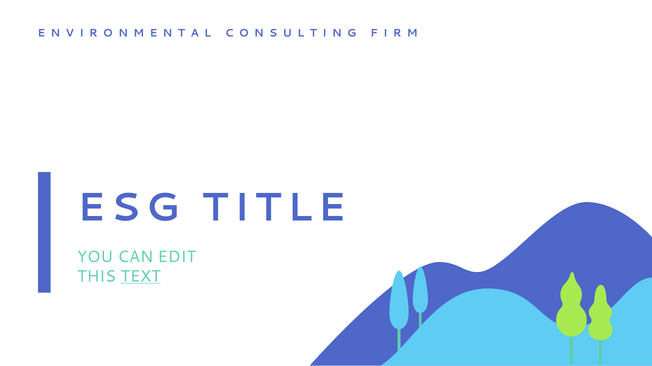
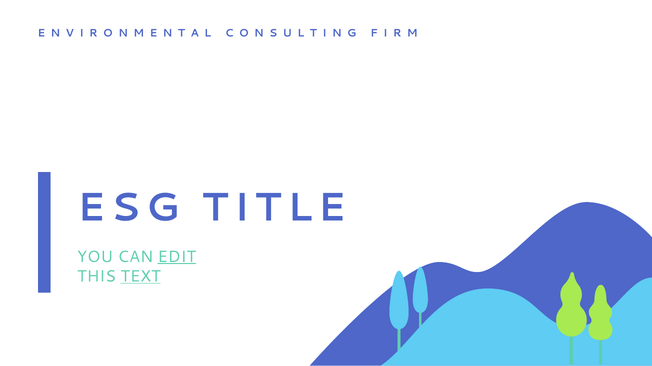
EDIT underline: none -> present (177, 257)
